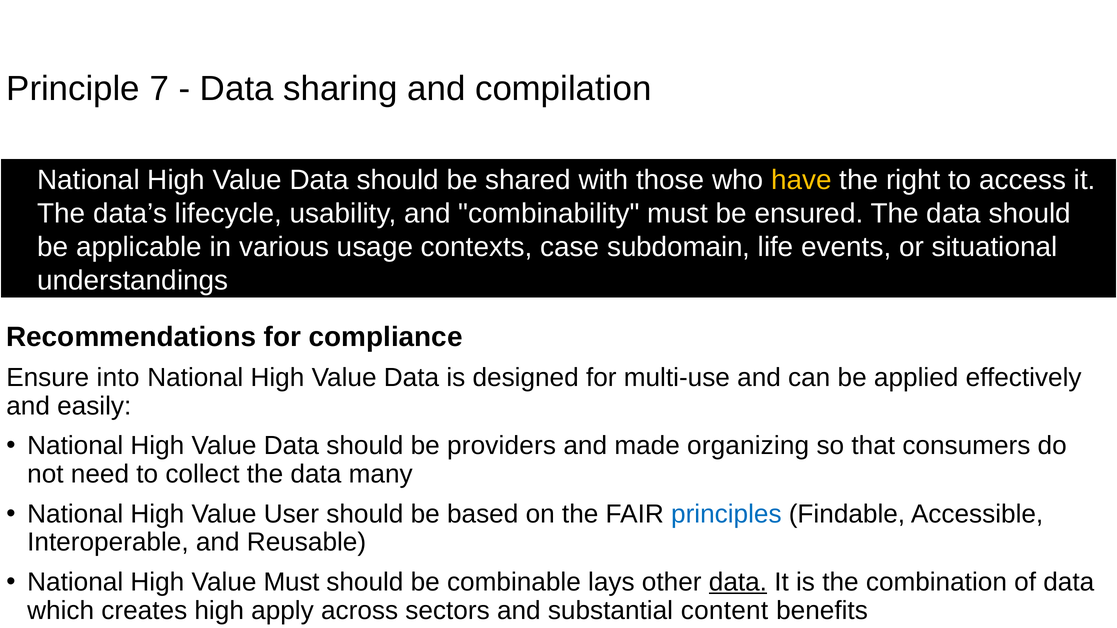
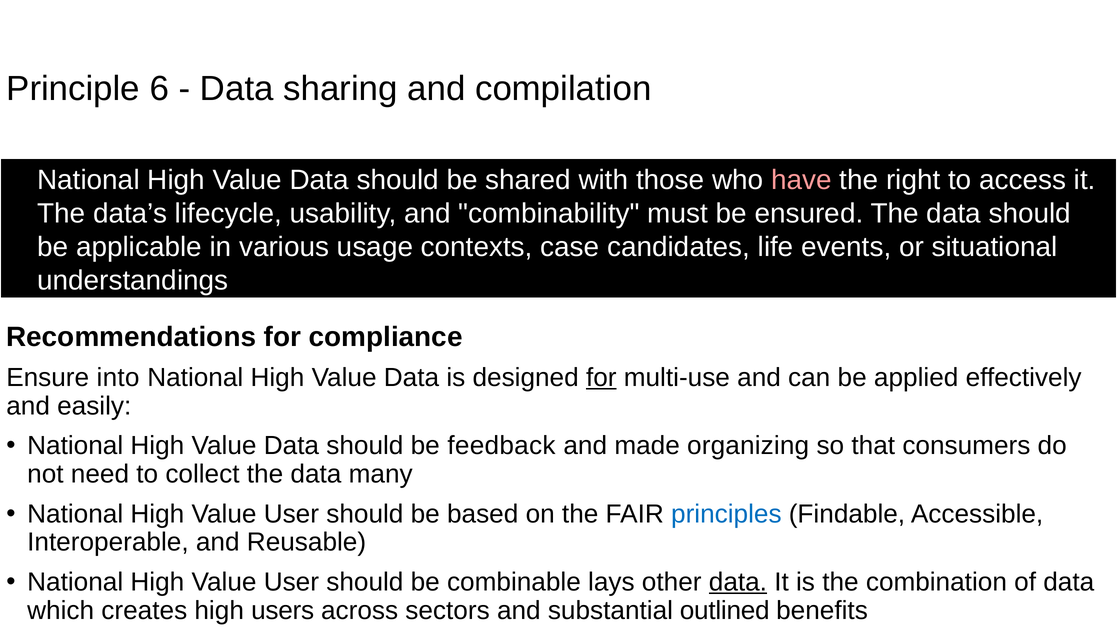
7: 7 -> 6 (159, 89)
have colour: yellow -> pink (801, 180)
subdomain: subdomain -> candidates (679, 247)
for underline: none -> present (601, 378)
providers: providers -> feedback (501, 446)
Must: Must -> User (291, 582)
apply: apply -> users (283, 611)
content: content -> outlined (725, 611)
